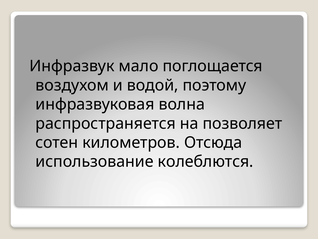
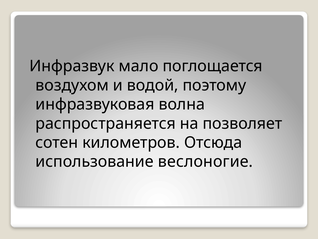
колеблются: колеблются -> веслоногие (205, 161)
